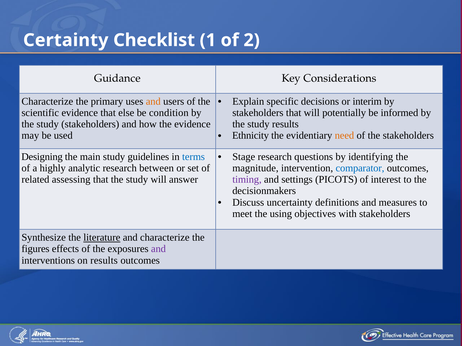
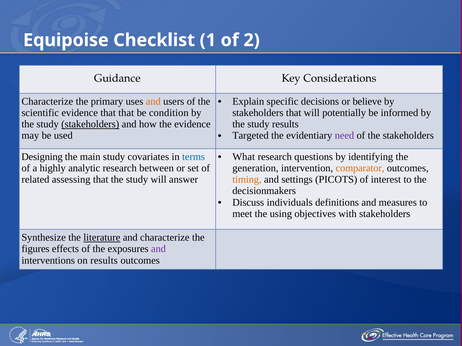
Certainty: Certainty -> Equipoise (66, 40)
interim: interim -> believe (367, 102)
that else: else -> that (126, 113)
stakeholders underline: none -> present (90, 124)
Ethnicity: Ethnicity -> Targeted (251, 136)
need colour: orange -> purple (344, 136)
guidelines: guidelines -> covariates (148, 157)
Stage: Stage -> What (244, 157)
magnitude: magnitude -> generation (255, 168)
comparator colour: blue -> orange (360, 168)
timing colour: purple -> orange (247, 180)
uncertainty: uncertainty -> individuals (290, 203)
